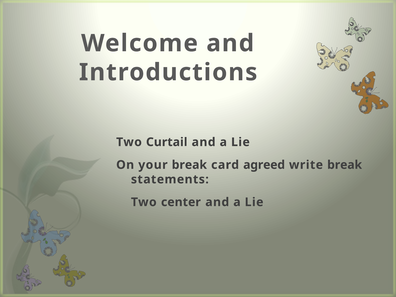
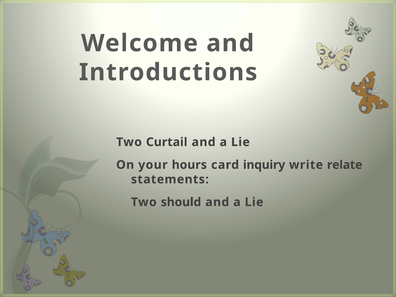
your break: break -> hours (189, 165)
agreed: agreed -> inquiry (264, 165)
write break: break -> relate (345, 165)
center: center -> should (181, 202)
